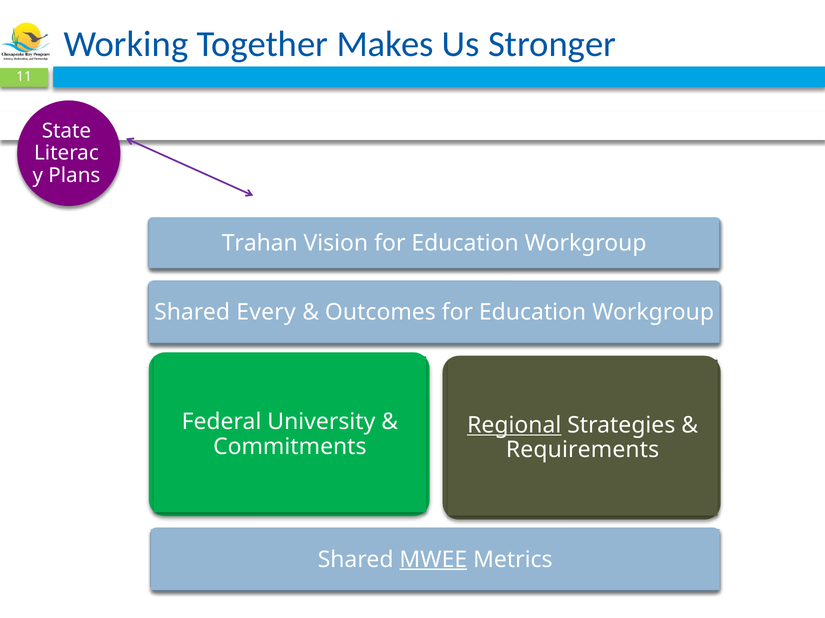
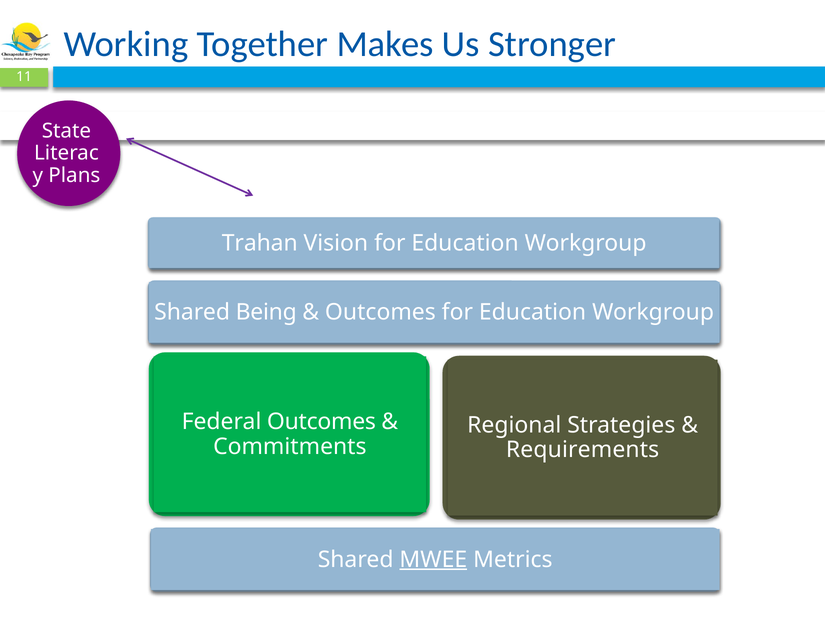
Every: Every -> Being (266, 313)
Federal University: University -> Outcomes (321, 422)
Regional underline: present -> none (514, 426)
